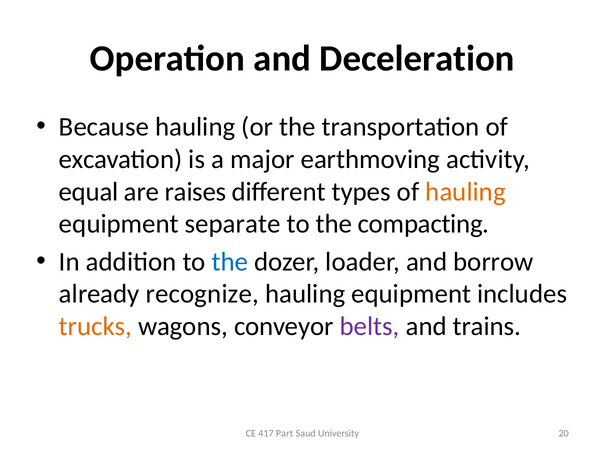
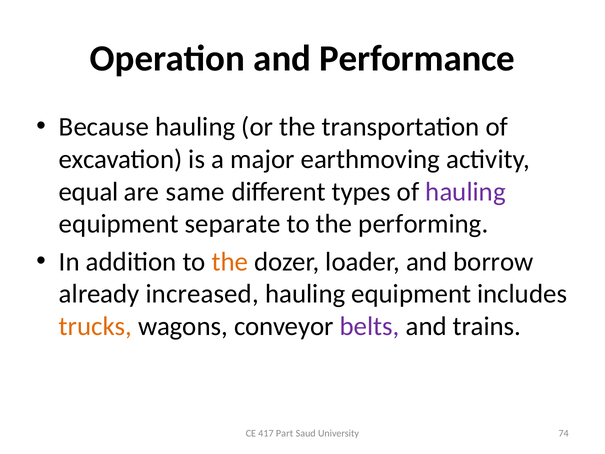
Deceleration: Deceleration -> Performance (417, 59)
raises: raises -> same (195, 192)
hauling colour: orange -> purple (466, 192)
compacting: compacting -> performing (423, 224)
the colour: blue -> orange (230, 262)
recognize: recognize -> increased (202, 294)
20: 20 -> 74 (564, 433)
